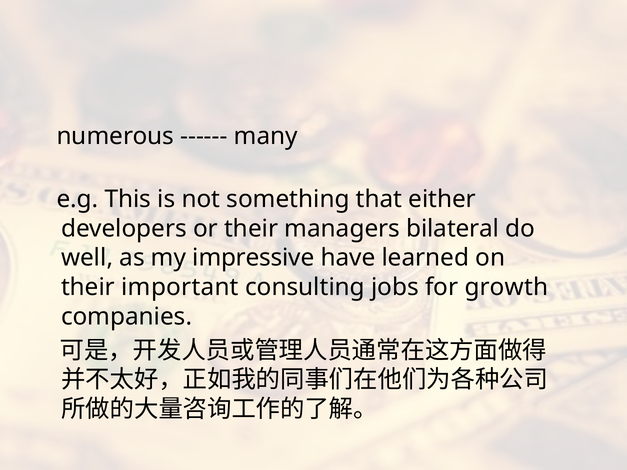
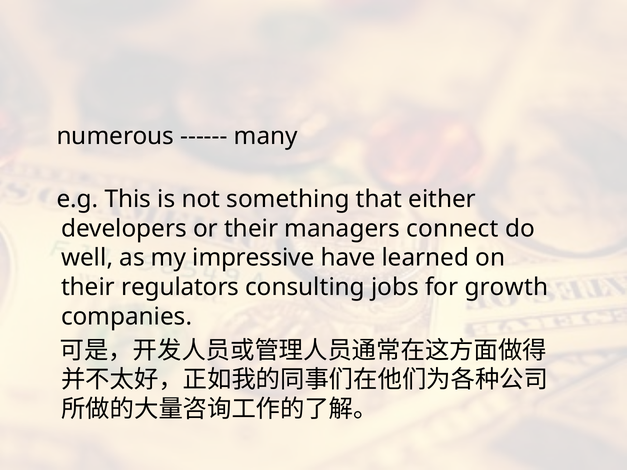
bilateral: bilateral -> connect (453, 229)
important: important -> regulators (180, 287)
